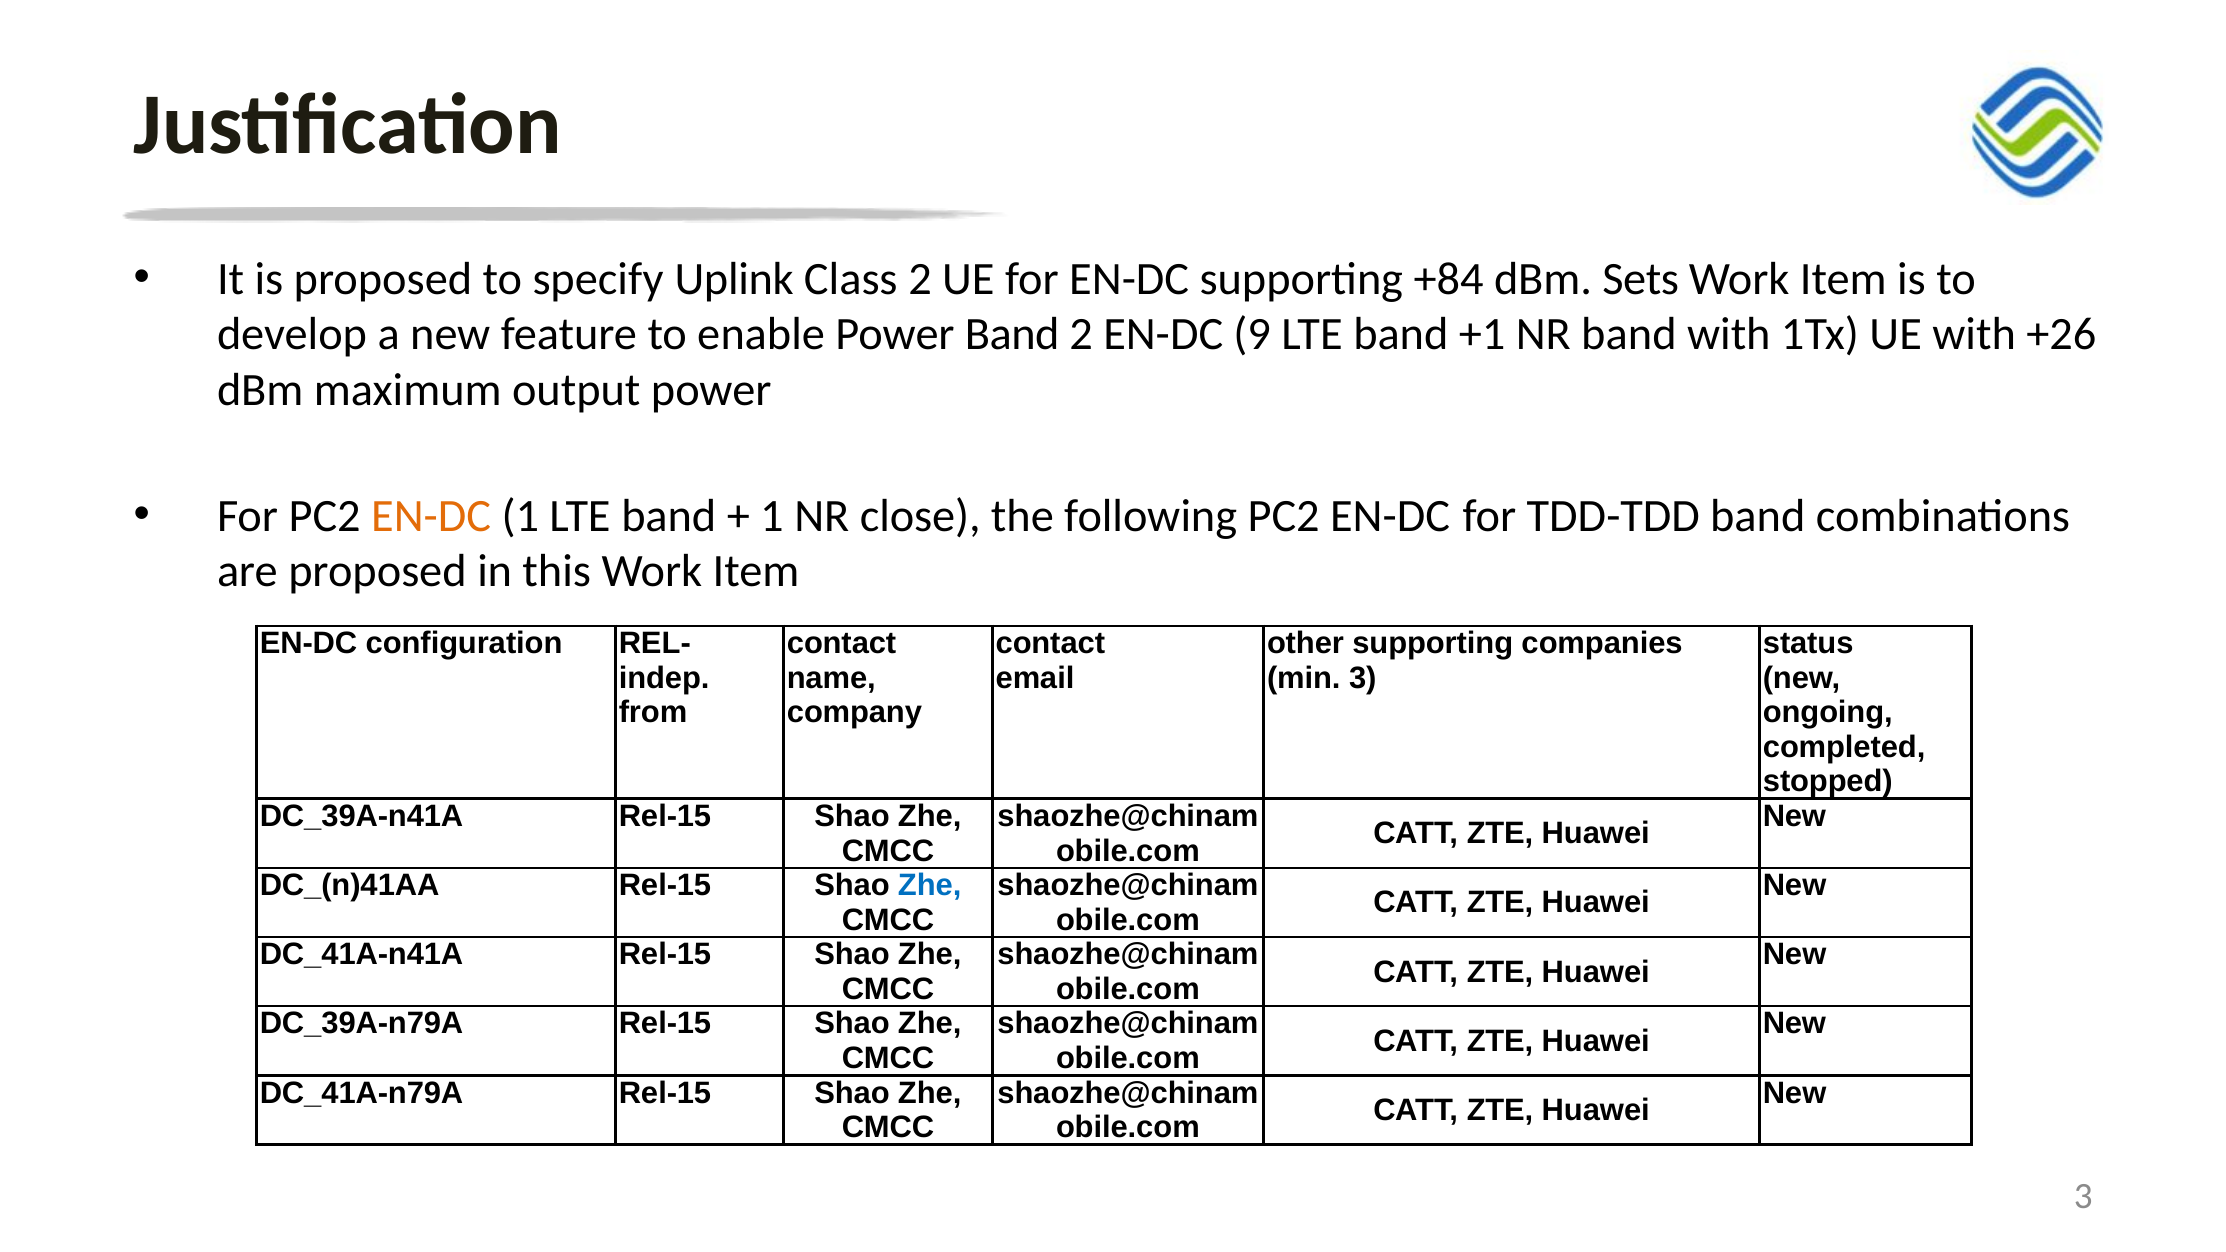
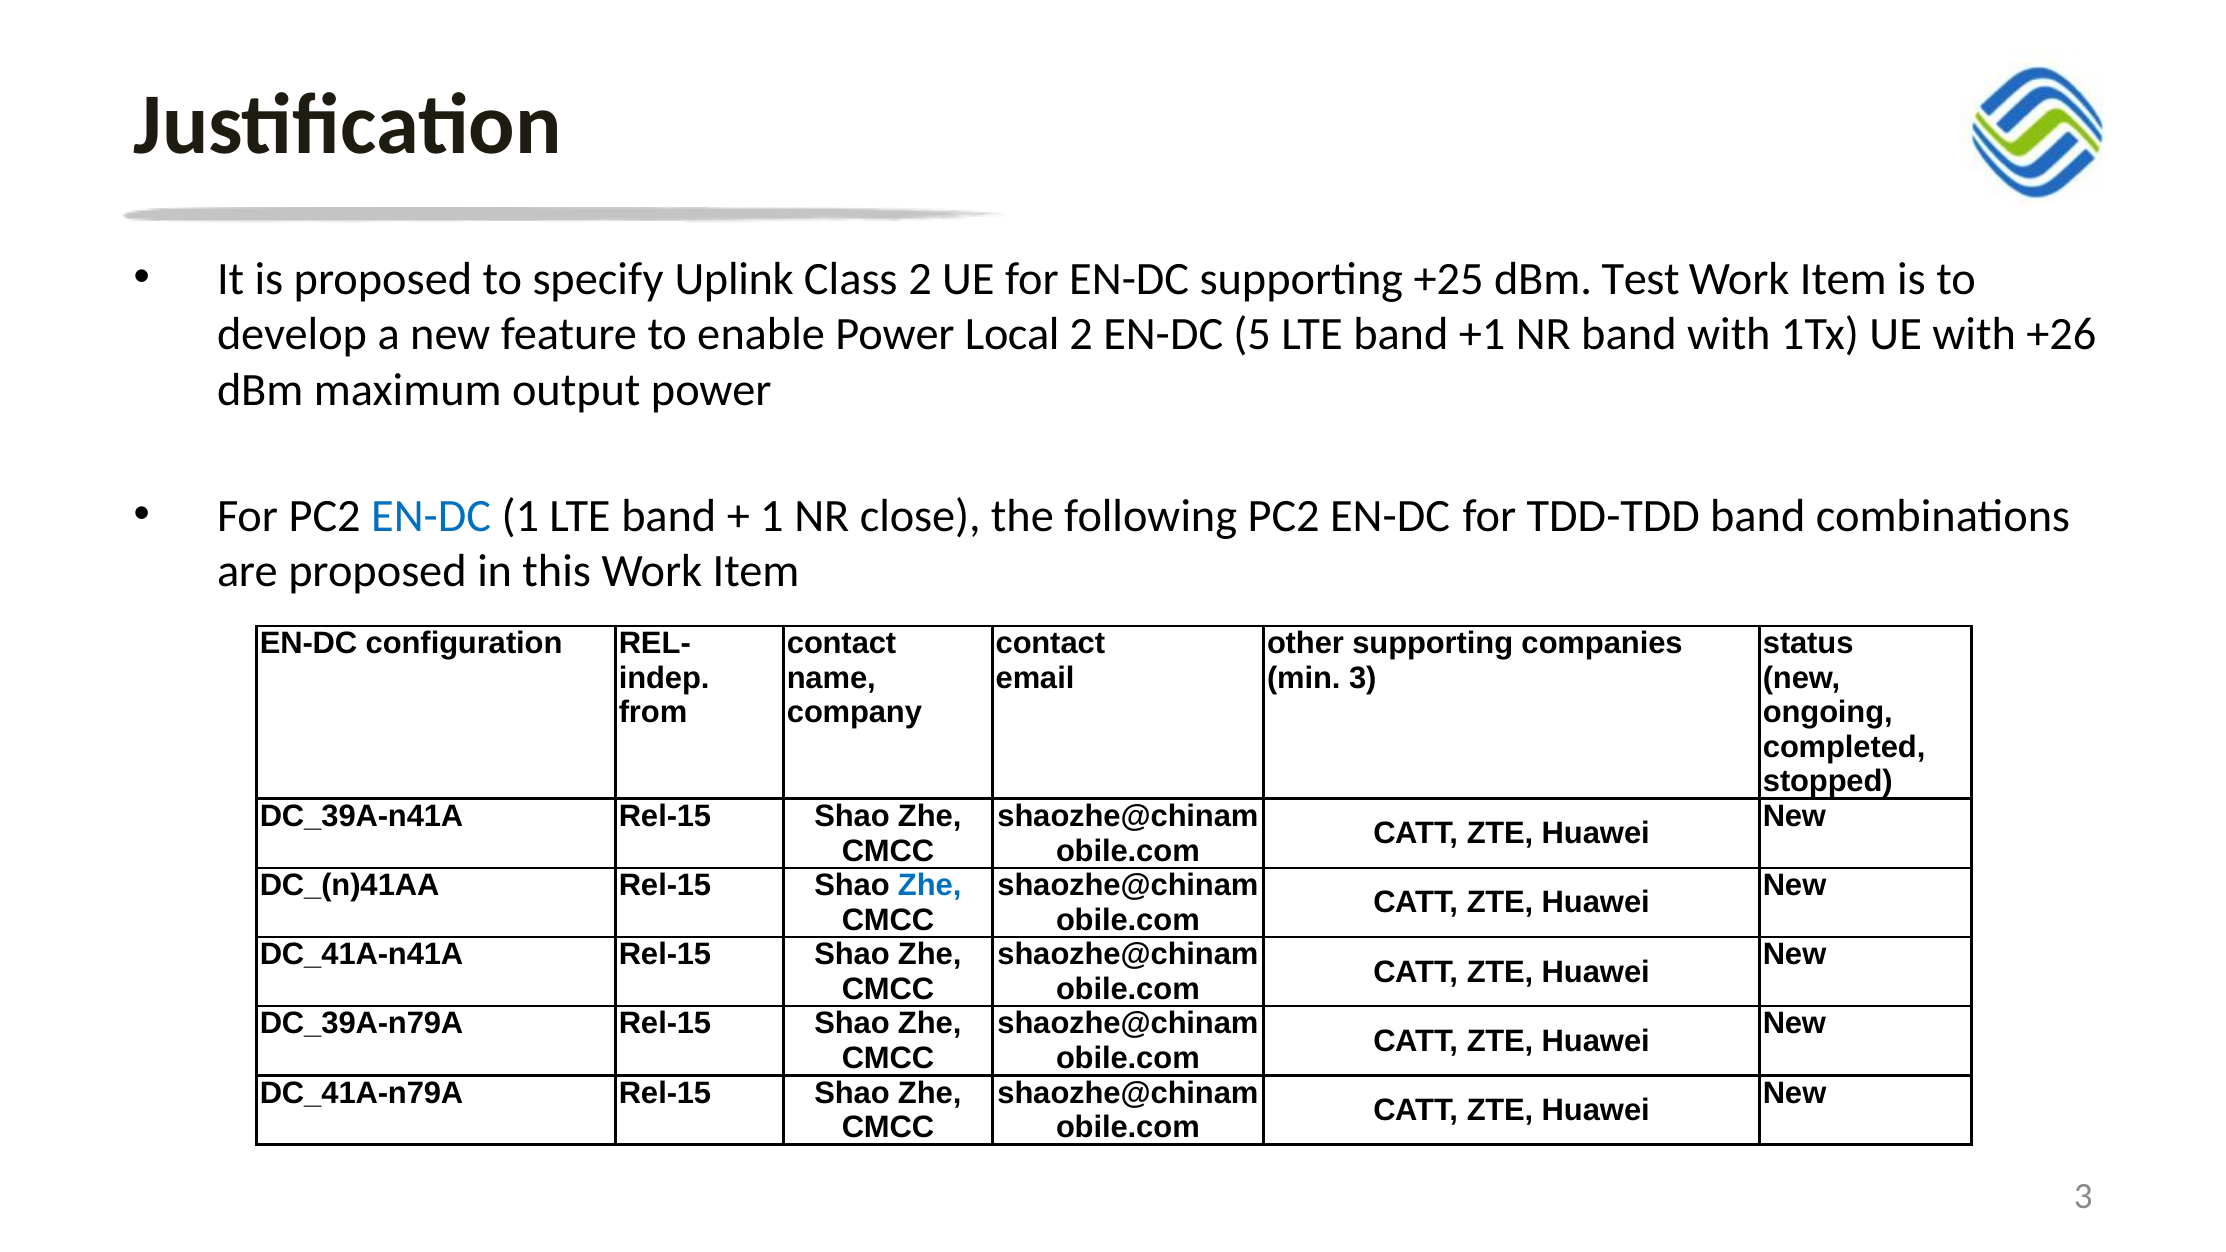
+84: +84 -> +25 (1449, 279)
Sets: Sets -> Test (1641, 279)
Power Band: Band -> Local (1012, 335)
9: 9 -> 5 (1252, 335)
EN-DC colour: orange -> blue (431, 516)
